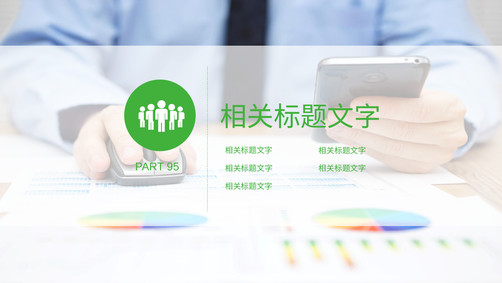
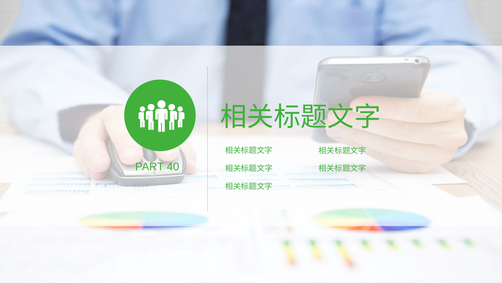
95: 95 -> 40 (173, 166)
